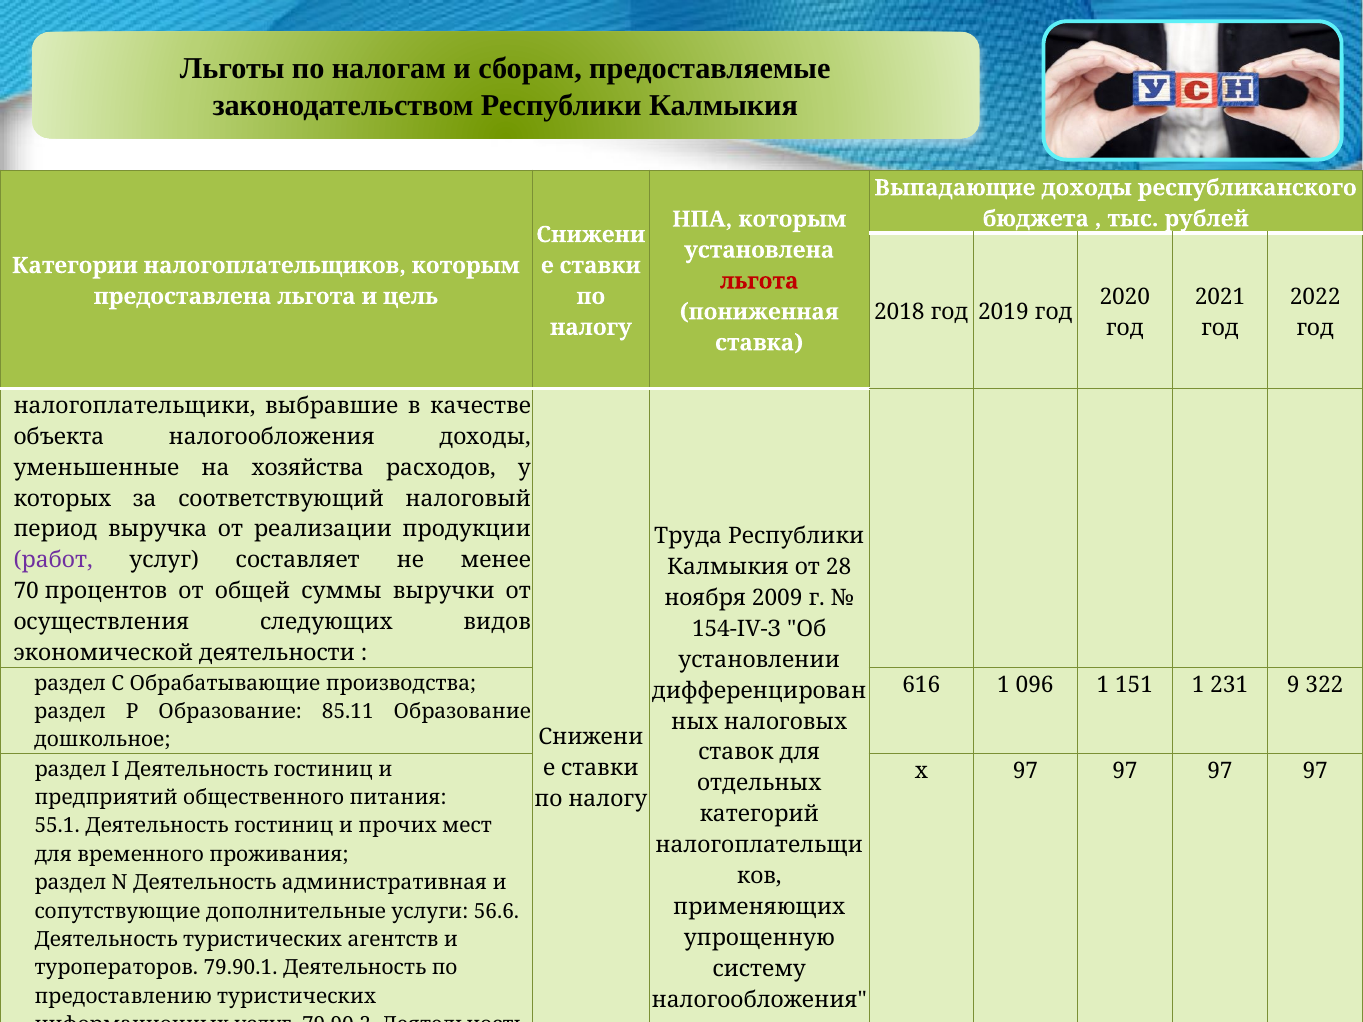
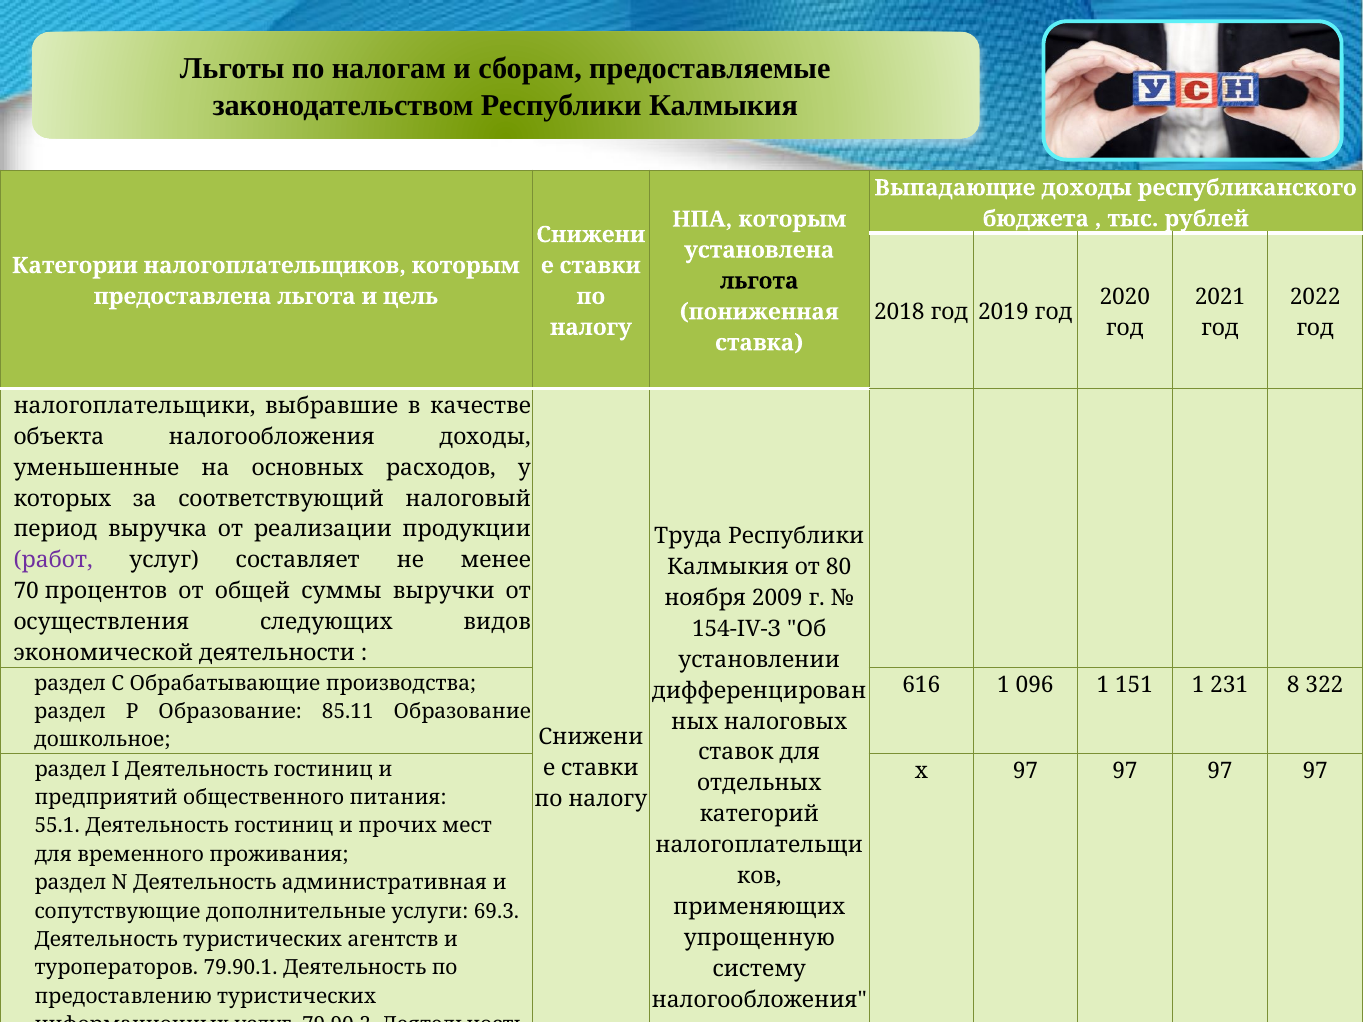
льгота colour: red -> black (759, 281)
хозяйства: хозяйства -> основных (308, 468)
28: 28 -> 80 (839, 567)
9: 9 -> 8 (1293, 685)
56.6: 56.6 -> 69.3 (497, 911)
